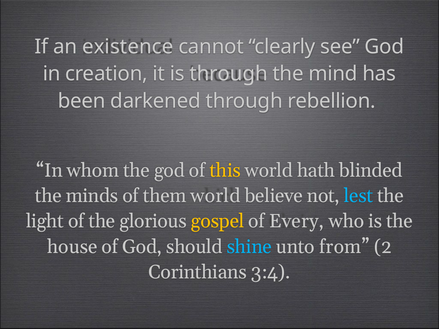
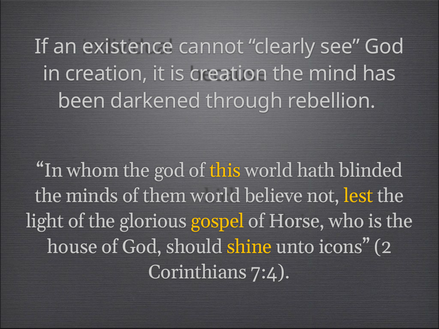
is through: through -> creation (229, 74)
lest colour: light blue -> yellow (359, 196)
Every: Every -> Horse (297, 221)
shine colour: light blue -> yellow (249, 247)
from: from -> icons (344, 247)
3:4: 3:4 -> 7:4 (270, 272)
